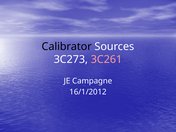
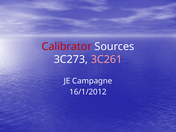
Calibrator colour: black -> red (67, 47)
